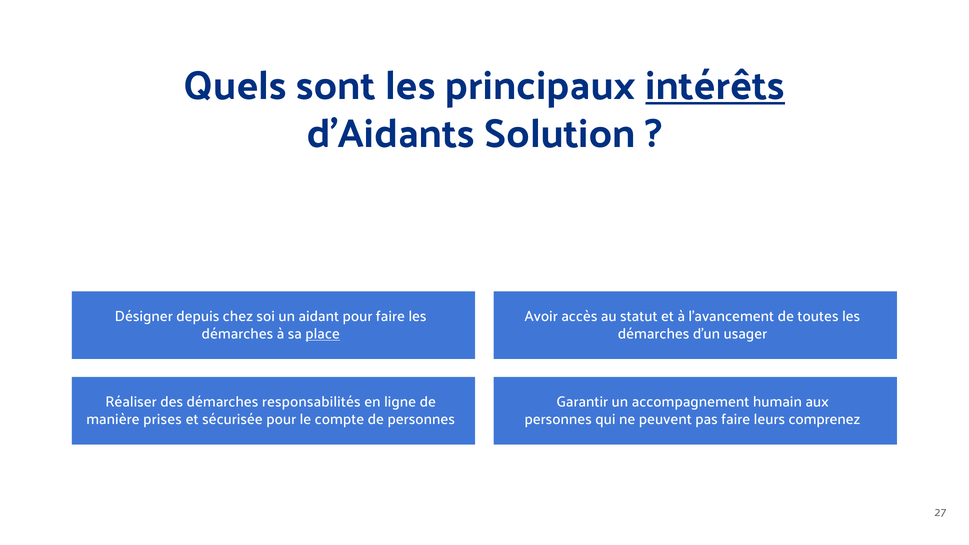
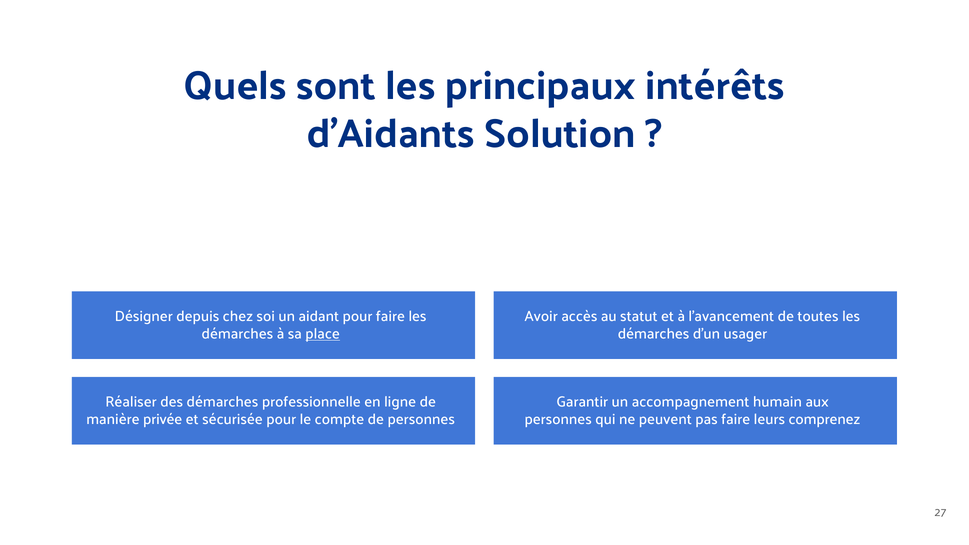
intérêts underline: present -> none (715, 86)
responsabilités: responsabilités -> professionnelle (311, 402)
prises: prises -> privée (163, 420)
